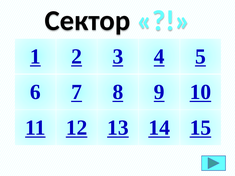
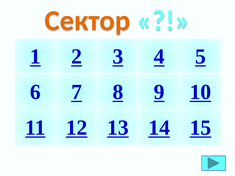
Сектор colour: black -> orange (87, 21)
